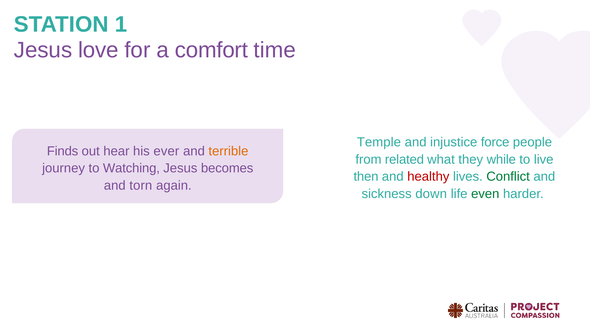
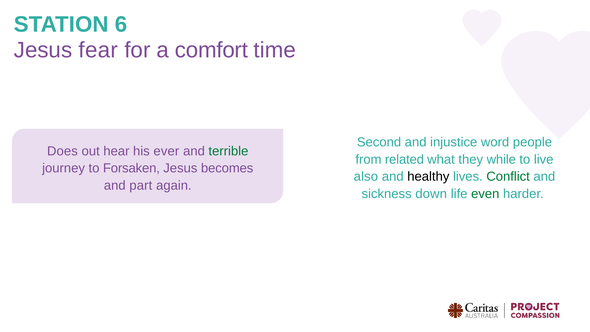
1: 1 -> 6 (121, 24)
love: love -> fear (98, 50)
Temple: Temple -> Second (379, 142)
force: force -> word (495, 142)
Finds: Finds -> Does (62, 151)
terrible colour: orange -> green (228, 151)
Watching: Watching -> Forsaken (131, 168)
then: then -> also (366, 177)
healthy colour: red -> black (428, 177)
torn: torn -> part (141, 185)
